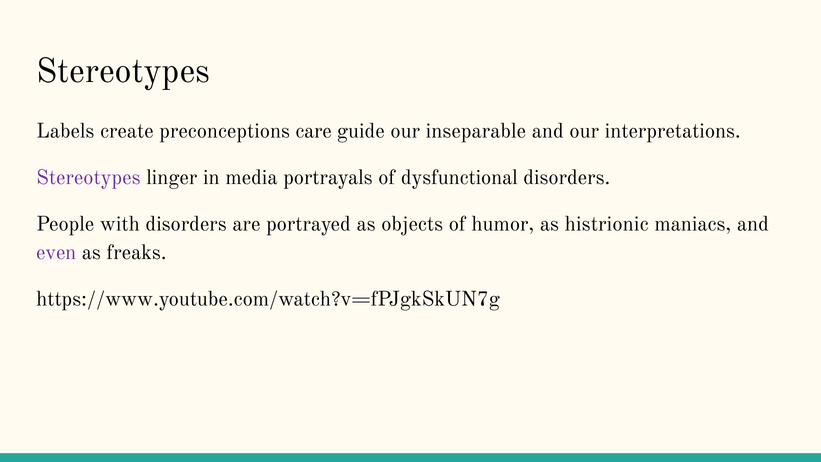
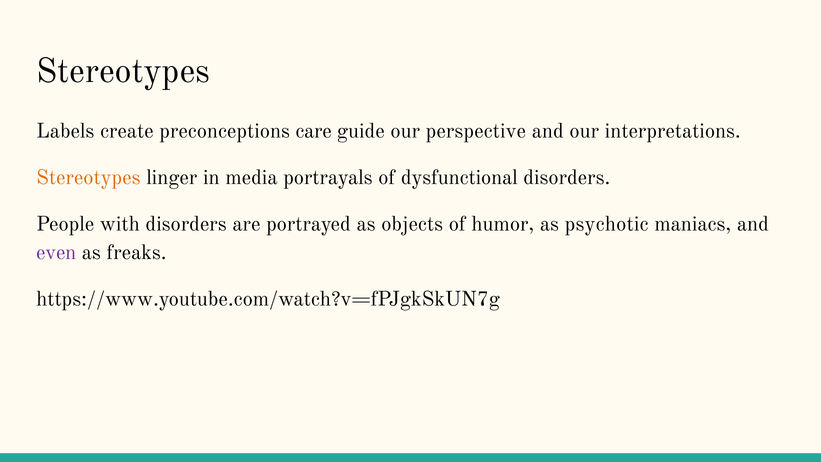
inseparable: inseparable -> perspective (476, 131)
Stereotypes colour: purple -> orange (88, 177)
histrionic: histrionic -> psychotic (607, 224)
